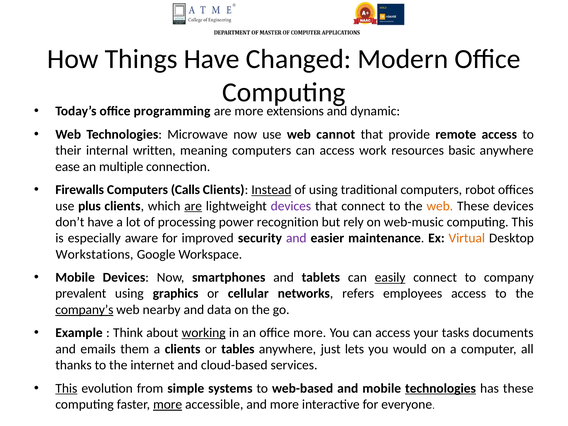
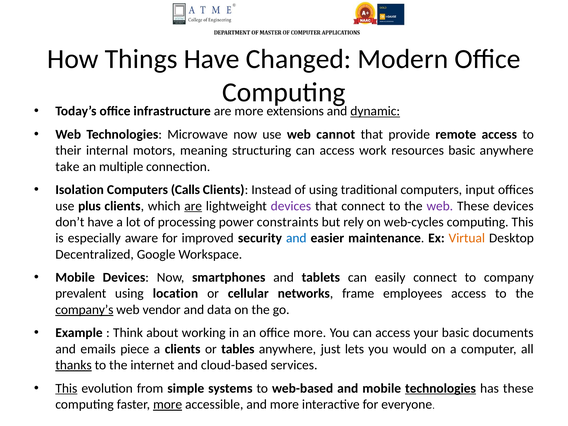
programming: programming -> infrastructure (172, 111)
dynamic underline: none -> present (375, 111)
written: written -> motors (154, 151)
meaning computers: computers -> structuring (262, 151)
ease: ease -> take (67, 167)
Firewalls: Firewalls -> Isolation (80, 190)
Instead underline: present -> none (271, 190)
robot: robot -> input (480, 190)
web colour: orange -> purple (440, 206)
recognition: recognition -> constraints (288, 222)
web-music: web-music -> web-cycles (414, 222)
and colour: purple -> blue (296, 238)
Workstations: Workstations -> Decentralized (95, 254)
easily underline: present -> none (390, 277)
graphics: graphics -> location (175, 294)
refers: refers -> frame (358, 294)
nearby: nearby -> vendor (162, 310)
working underline: present -> none (204, 333)
your tasks: tasks -> basic (456, 333)
them: them -> piece (135, 349)
thanks underline: none -> present (74, 365)
